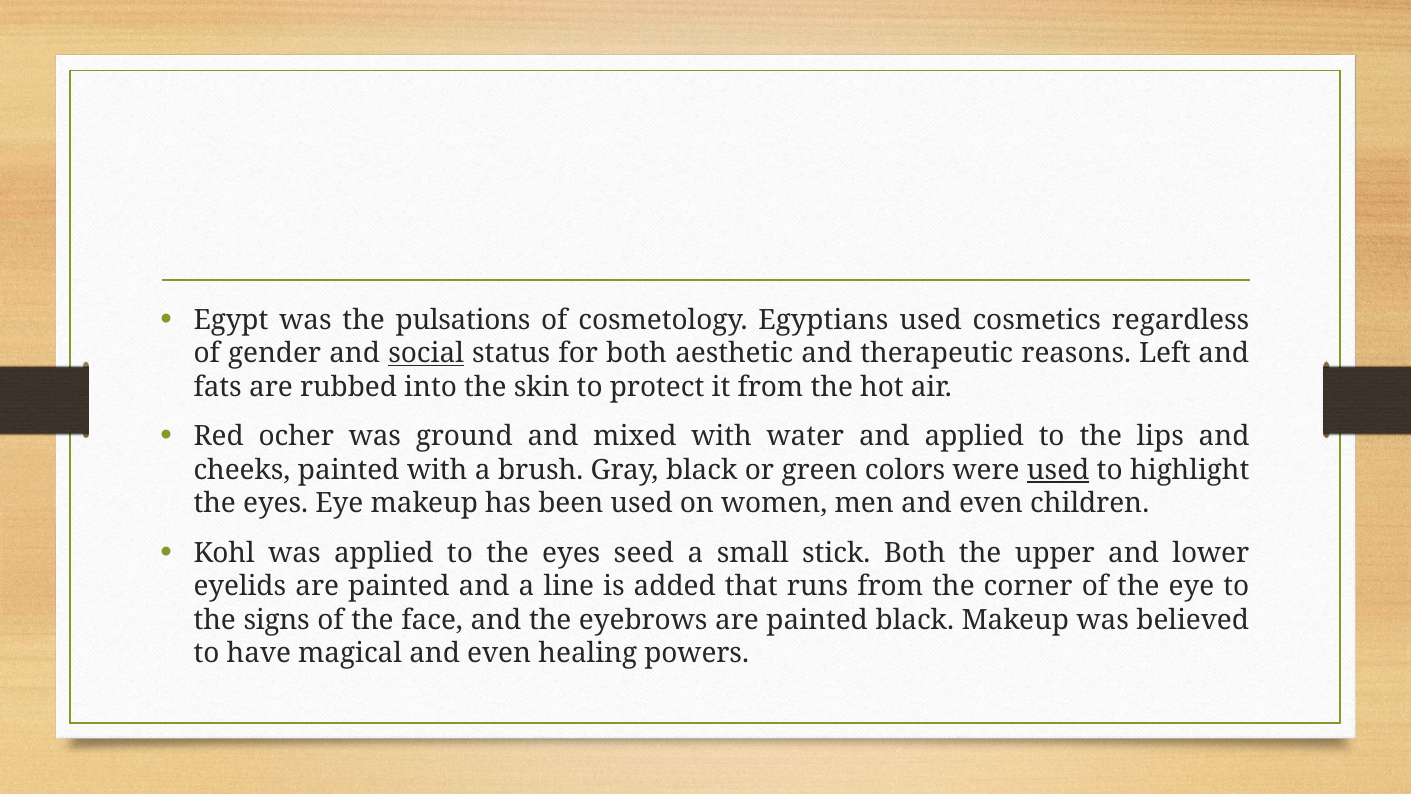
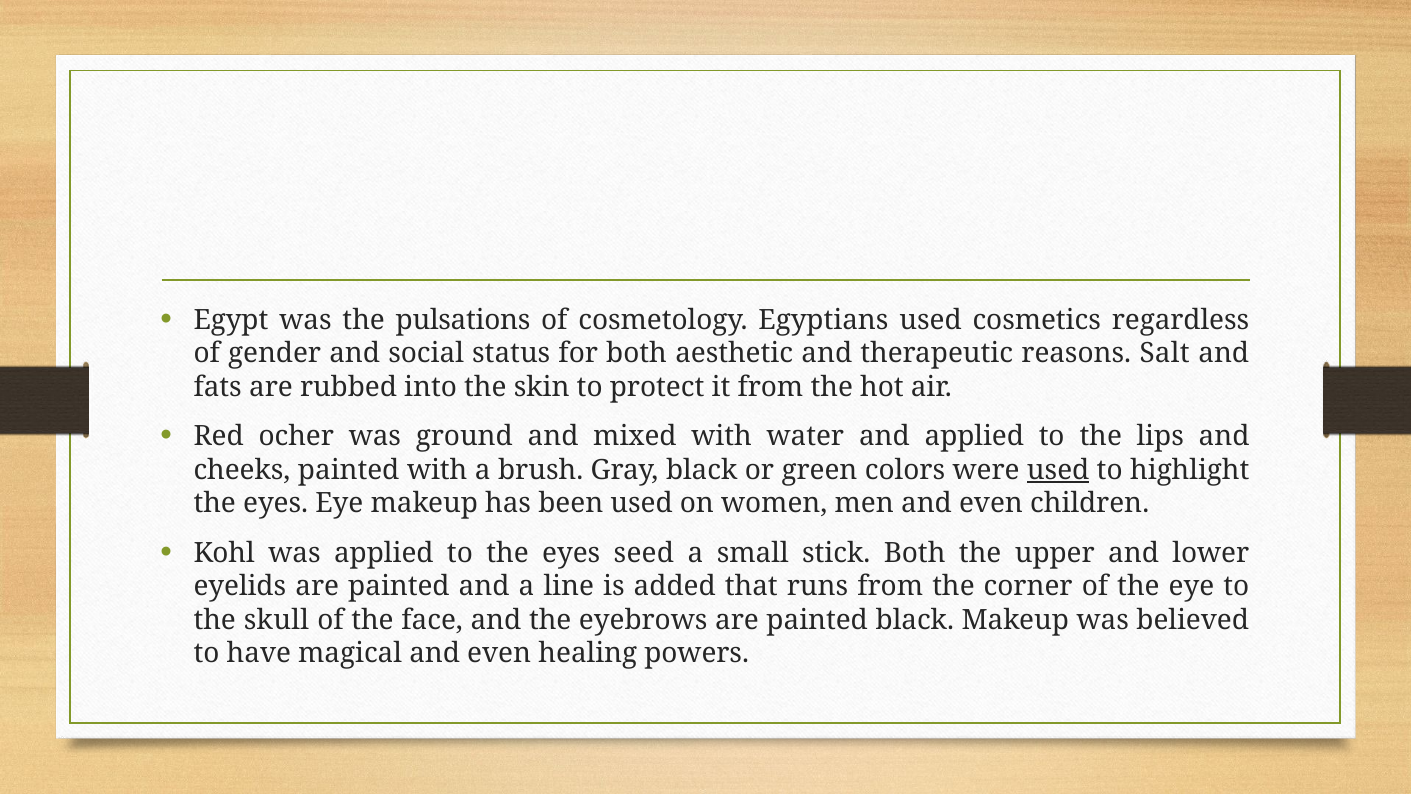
social underline: present -> none (426, 353)
Left: Left -> Salt (1165, 353)
signs: signs -> skull (276, 620)
